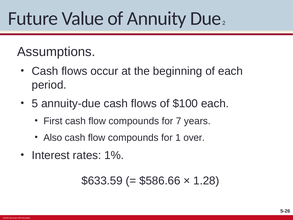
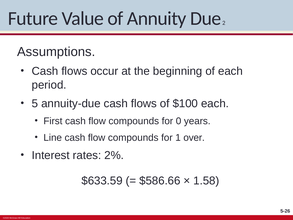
7: 7 -> 0 (179, 121)
Also: Also -> Line (53, 137)
1%: 1% -> 2% (114, 155)
1.28: 1.28 -> 1.58 (206, 181)
